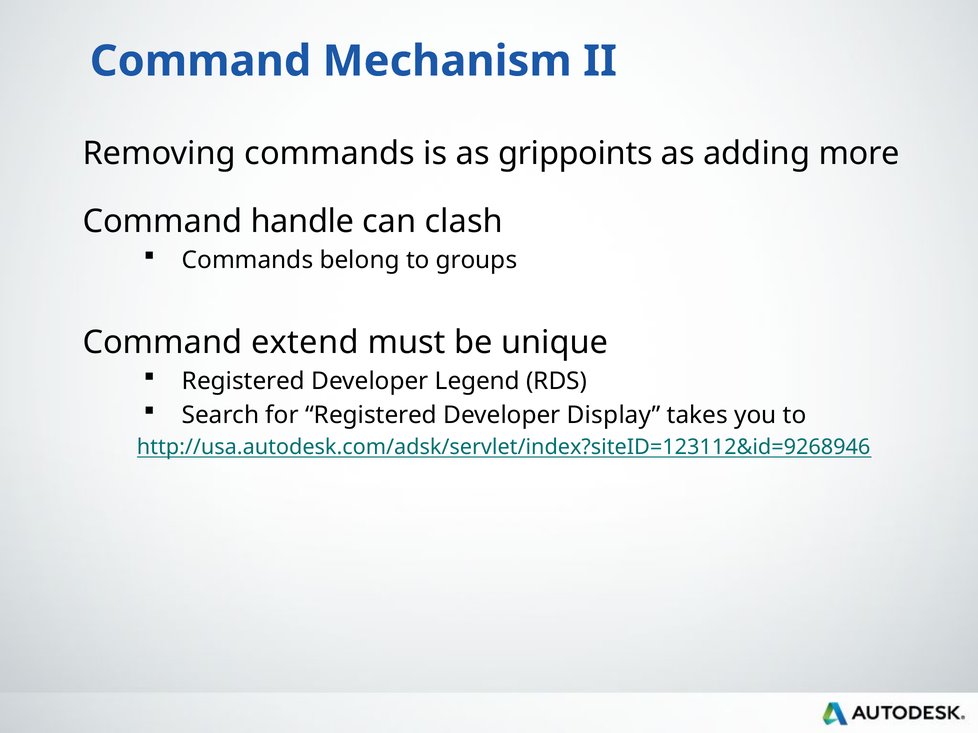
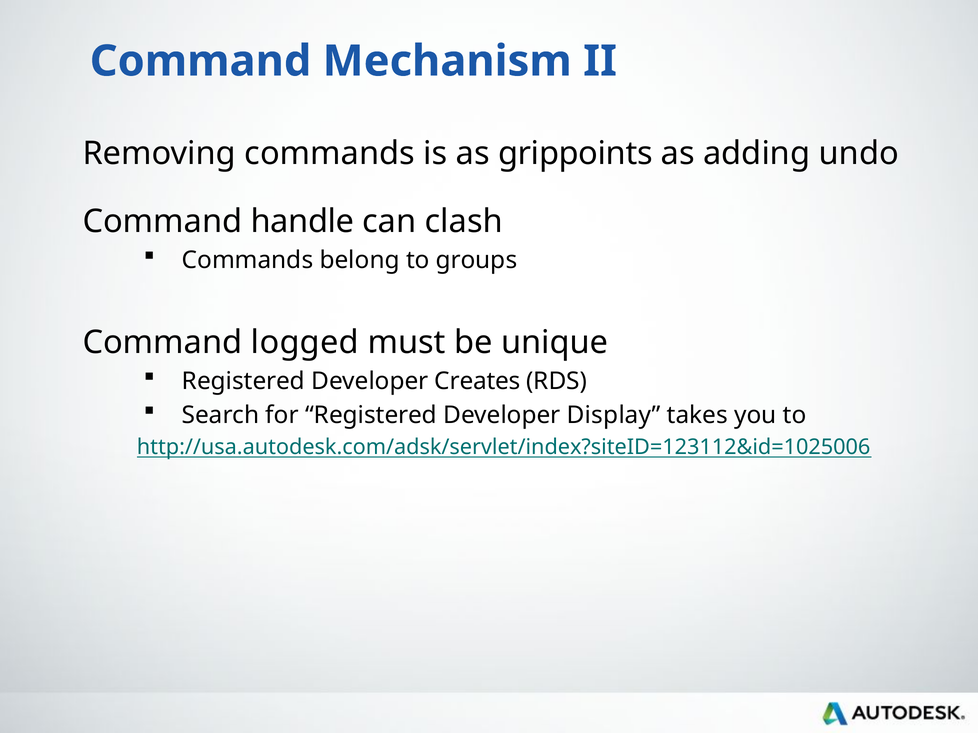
more: more -> undo (859, 153)
extend: extend -> logged (305, 343)
Legend: Legend -> Creates (477, 381)
http://usa.autodesk.com/adsk/servlet/index?siteID=123112&id=9268946: http://usa.autodesk.com/adsk/servlet/index?siteID=123112&id=9268946 -> http://usa.autodesk.com/adsk/servlet/index?siteID=123112&id=1025006 (504, 447)
